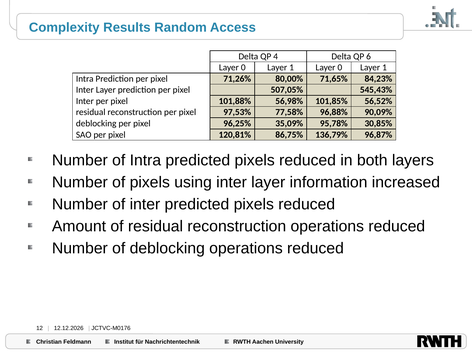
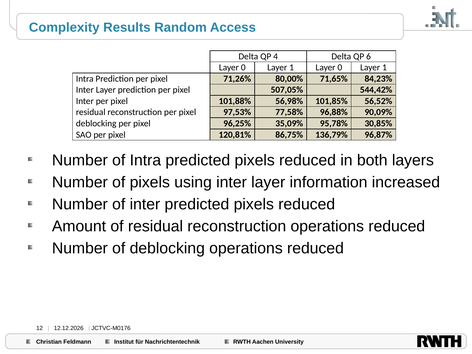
545,43%: 545,43% -> 544,42% (376, 90)
